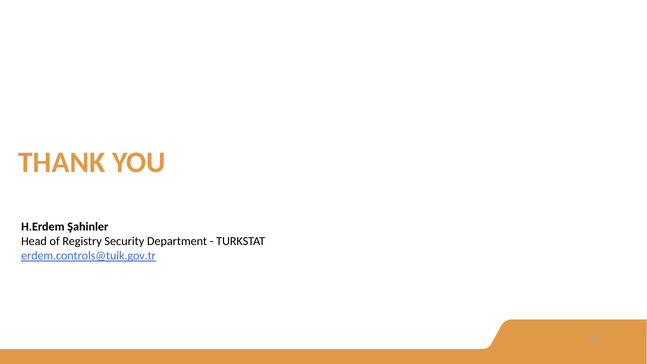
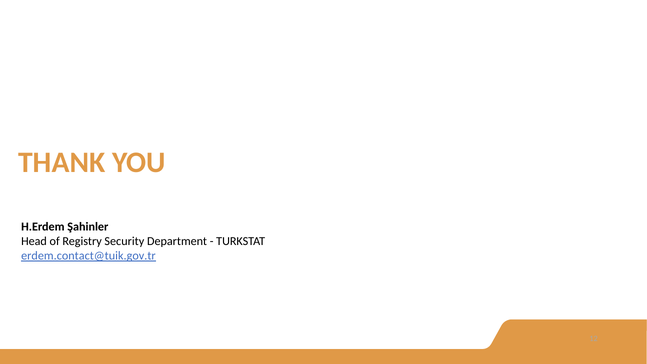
erdem.controls@tuik.gov.tr: erdem.controls@tuik.gov.tr -> erdem.contact@tuik.gov.tr (88, 256)
